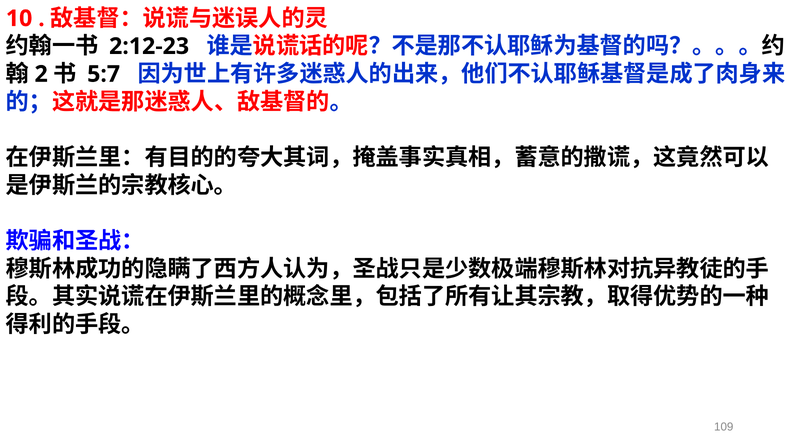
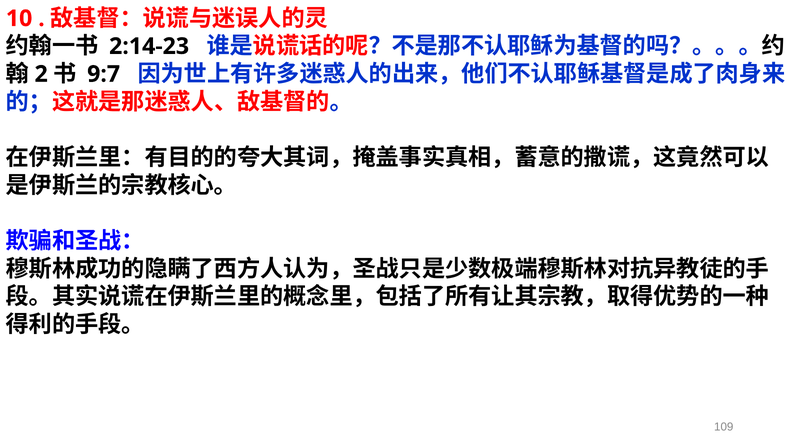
2:12-23: 2:12-23 -> 2:14-23 (149, 46)
5:7: 5:7 -> 9:7 (104, 74)
